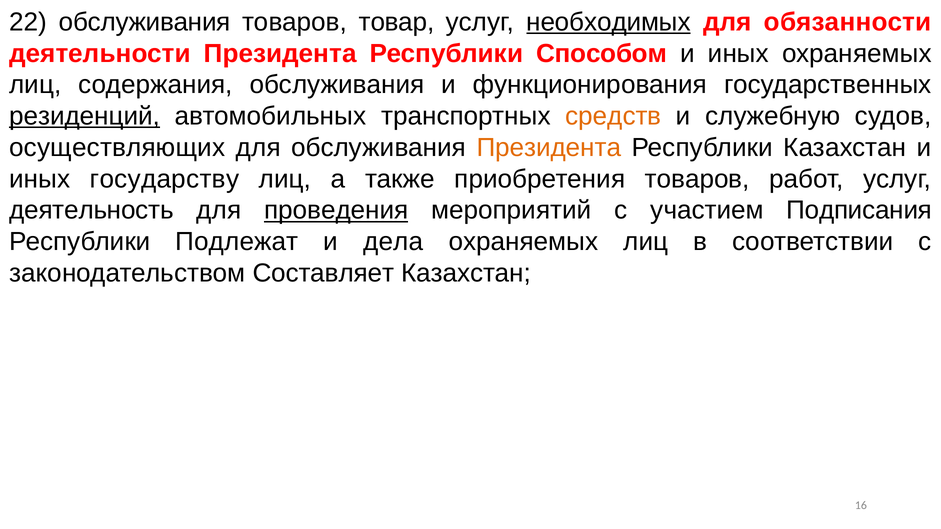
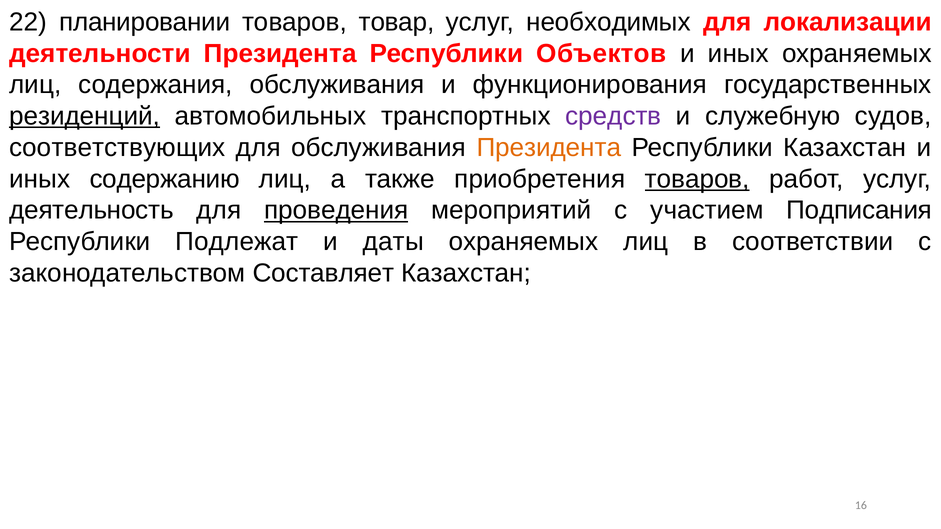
22 обслуживания: обслуживания -> планировании (145, 22)
необходимых underline: present -> none (608, 22)
обязанности: обязанности -> локализации (848, 22)
Способом: Способом -> Объектов (601, 54)
средств colour: orange -> purple (613, 116)
осуществляющих: осуществляющих -> соответствующих (117, 148)
государству: государству -> содержанию (165, 179)
товаров underline: none -> present (697, 179)
дела: дела -> даты (393, 242)
